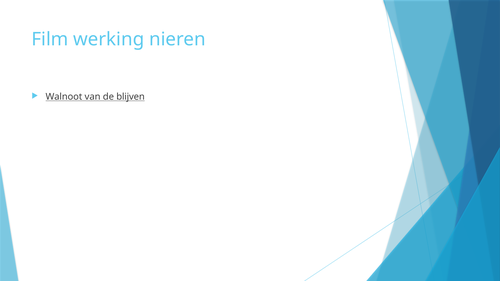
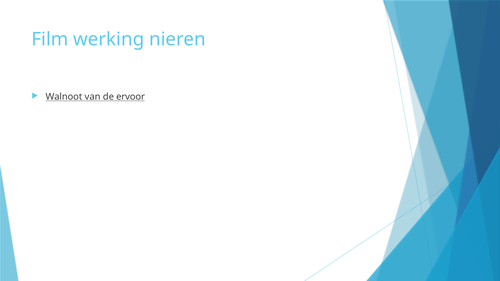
blijven: blijven -> ervoor (131, 97)
